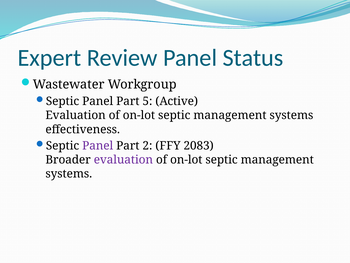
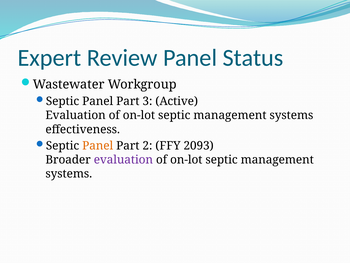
5: 5 -> 3 (147, 101)
Panel colour: purple -> orange (98, 145)
2083: 2083 -> 2093 (199, 145)
